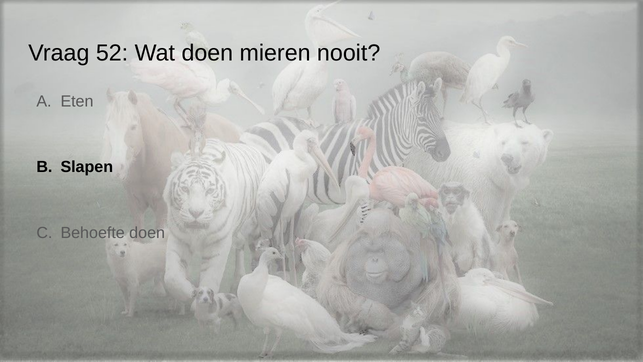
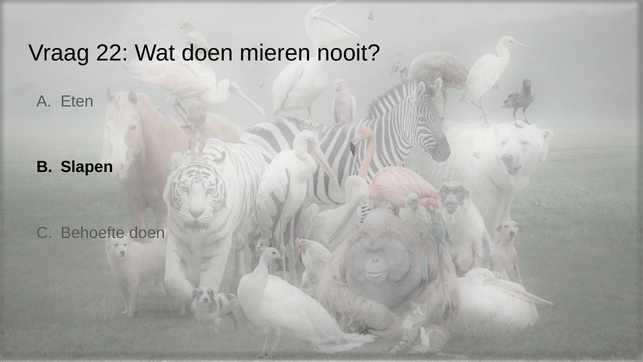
52: 52 -> 22 (112, 53)
